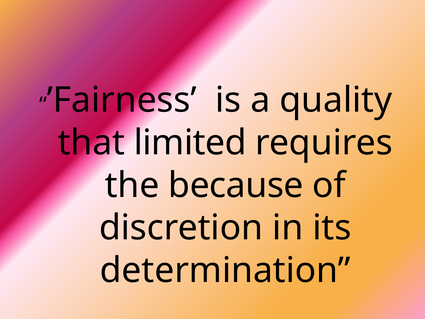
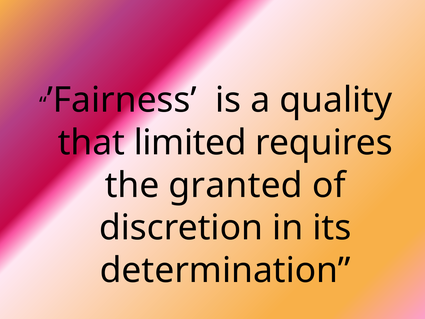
because: because -> granted (236, 185)
